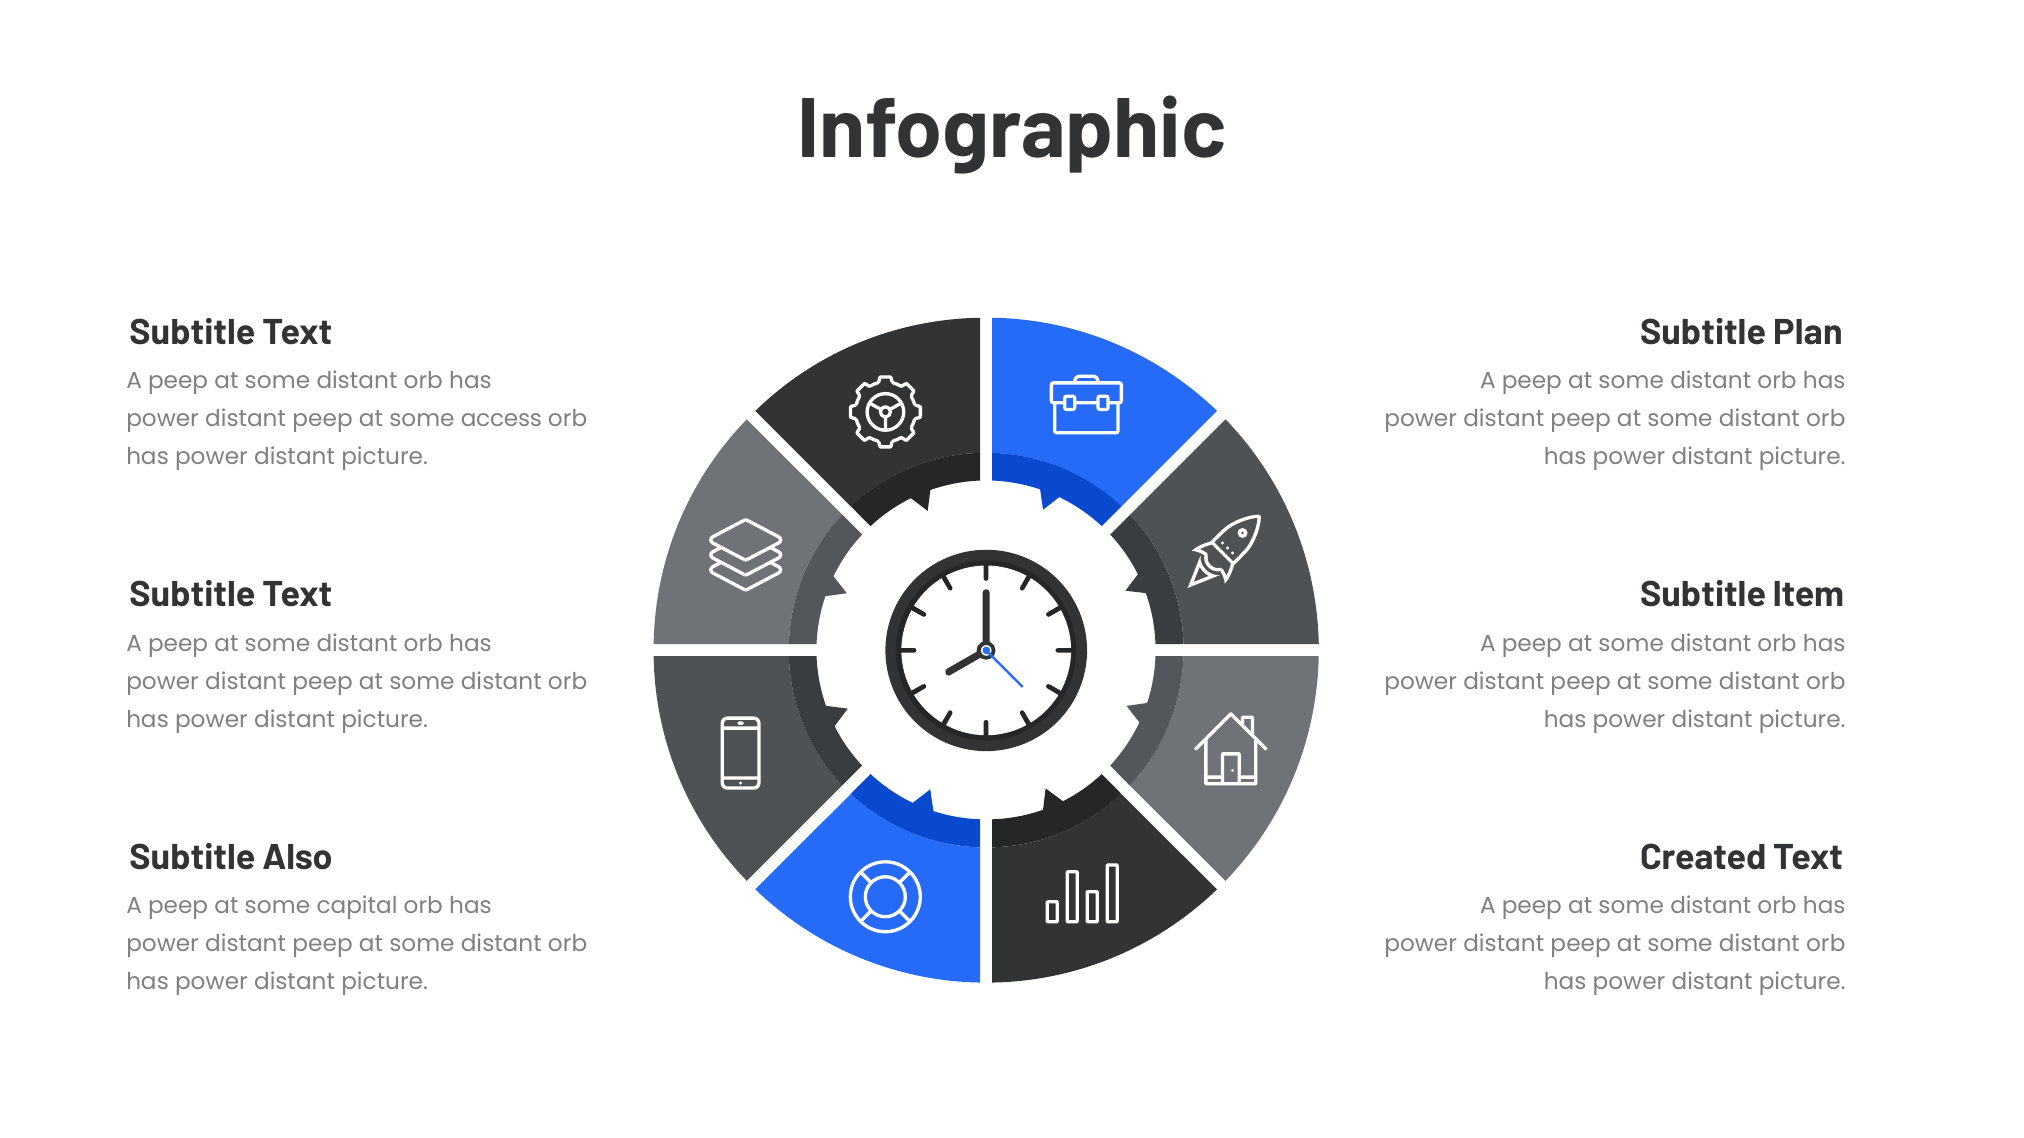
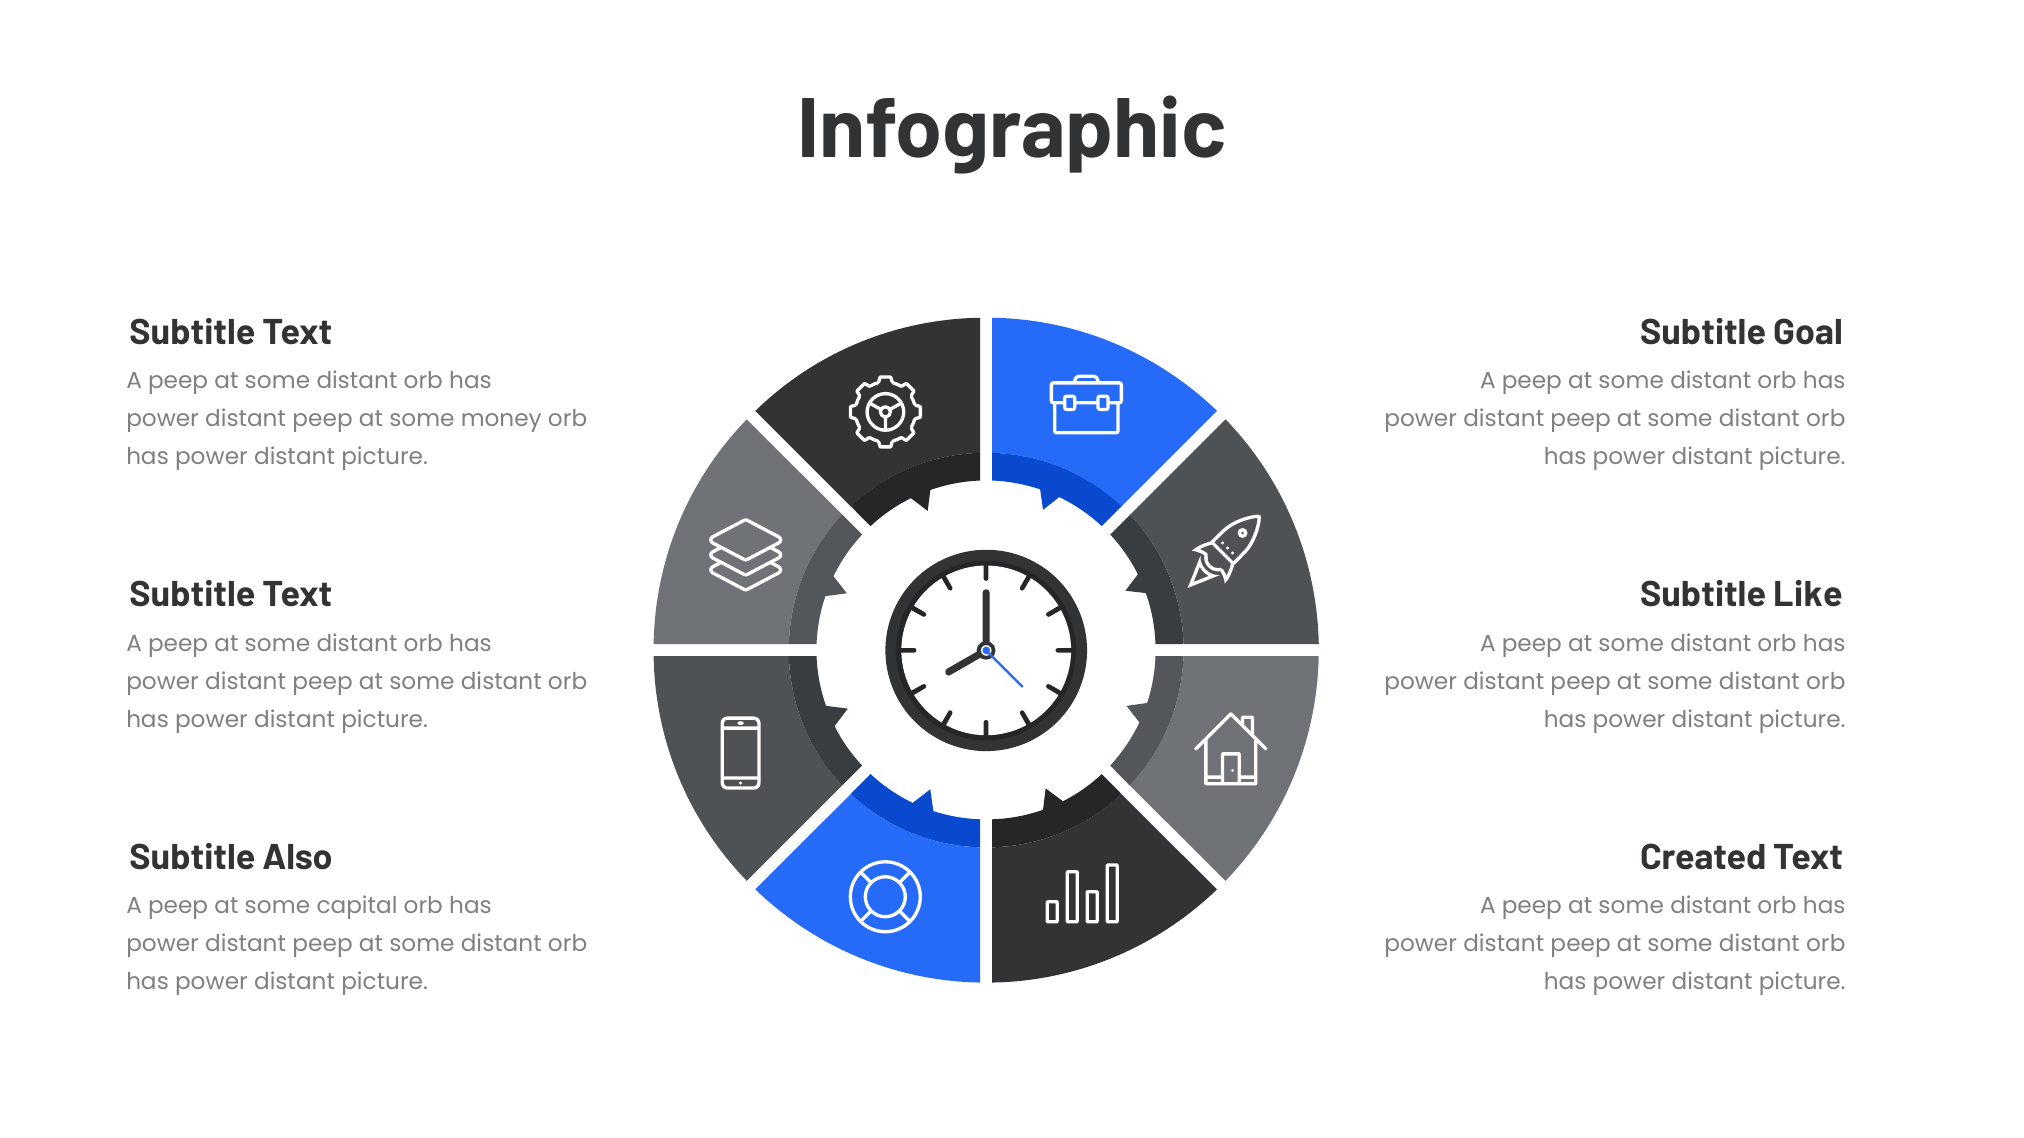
Plan: Plan -> Goal (1808, 332)
access: access -> money (501, 419)
Item: Item -> Like (1808, 595)
